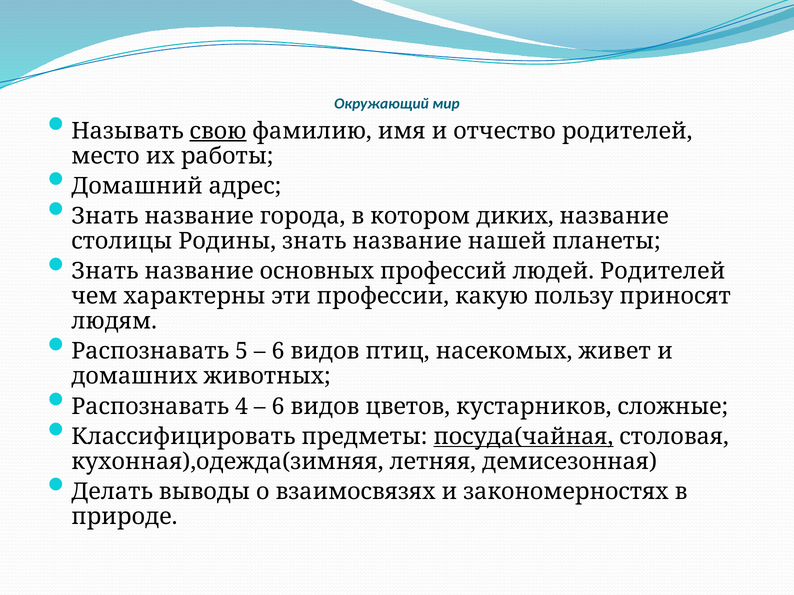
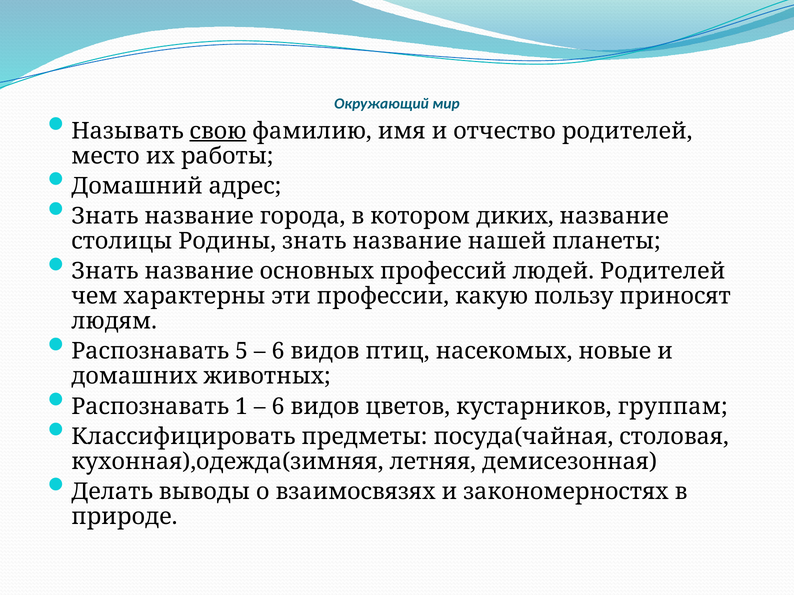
живет: живет -> новые (615, 352)
4: 4 -> 1 (242, 407)
сложные: сложные -> группам (673, 407)
посуда(чайная underline: present -> none (523, 437)
